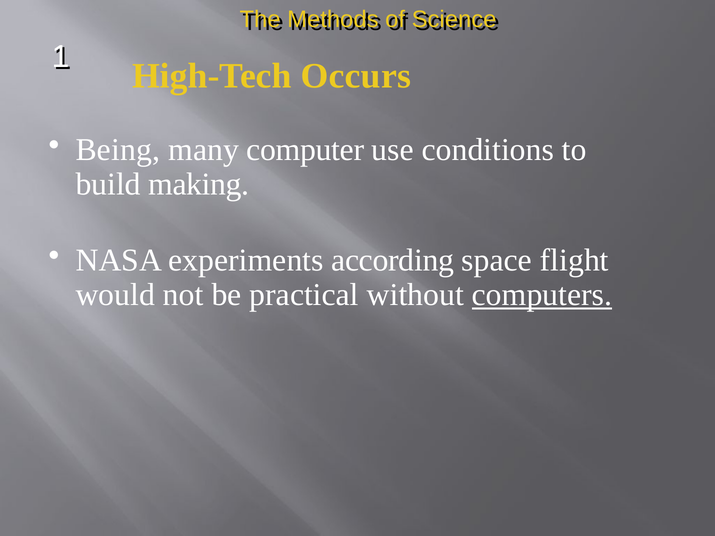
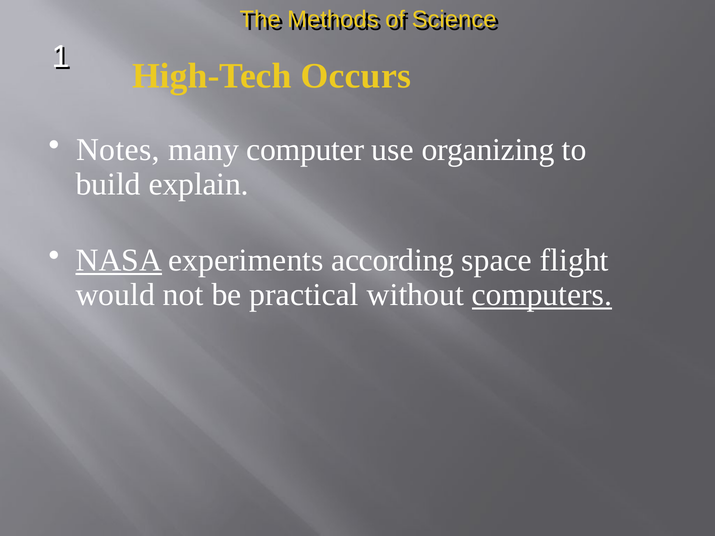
Being: Being -> Notes (118, 150)
conditions: conditions -> organizing (488, 150)
making: making -> explain (199, 184)
NASA underline: none -> present (119, 261)
